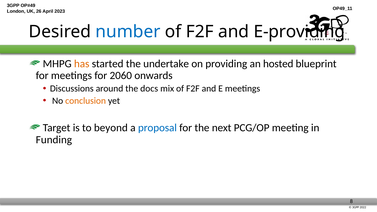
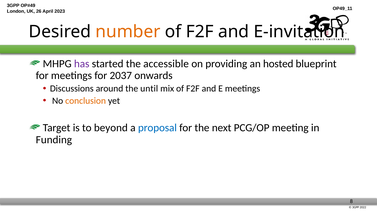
number colour: blue -> orange (128, 32)
E-providing: E-providing -> E-invitation (299, 32)
has colour: orange -> purple (82, 64)
undertake: undertake -> accessible (166, 64)
2060: 2060 -> 2037 (121, 76)
docs: docs -> until (149, 89)
